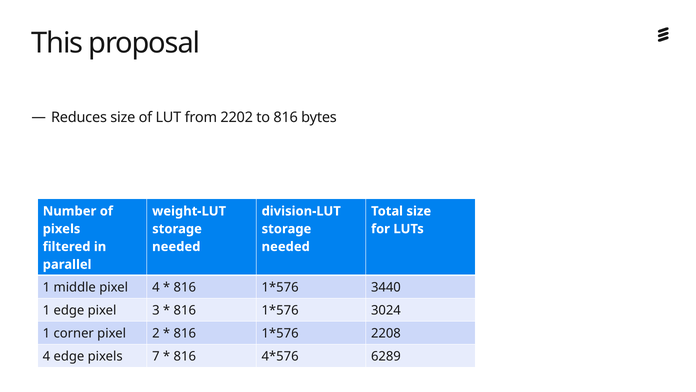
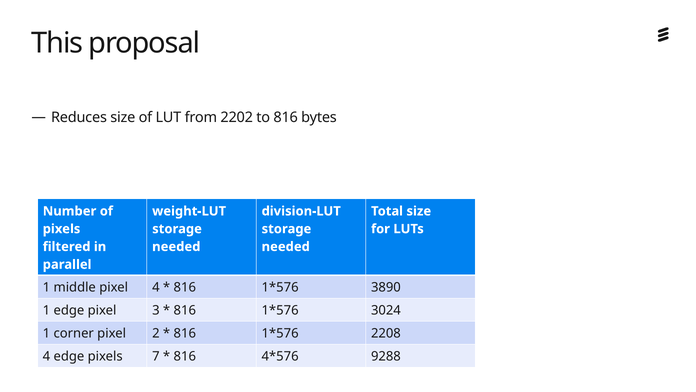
3440: 3440 -> 3890 (386, 287)
6289: 6289 -> 9288 (386, 356)
